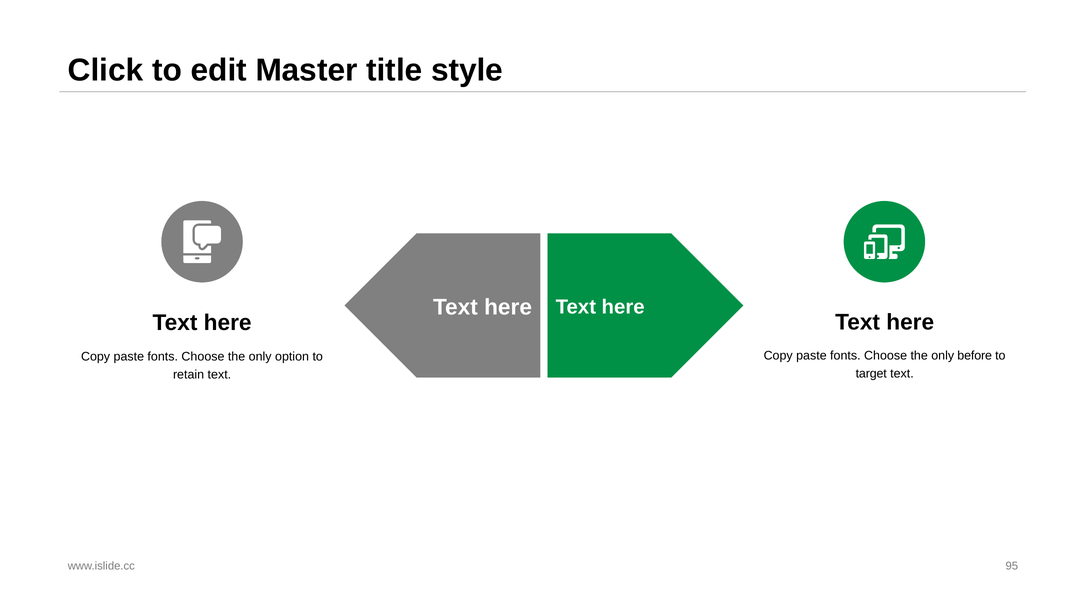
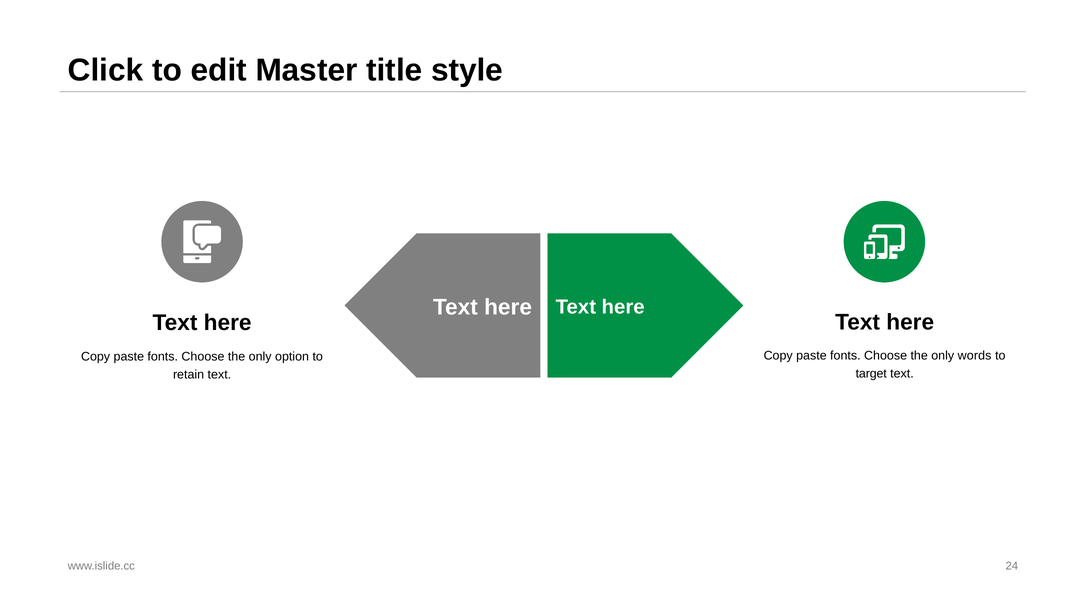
before: before -> words (975, 356)
95: 95 -> 24 (1012, 566)
